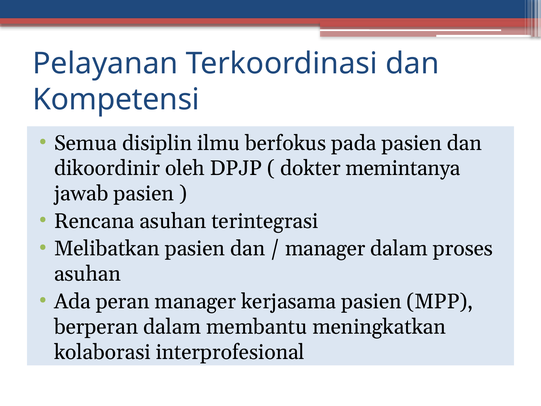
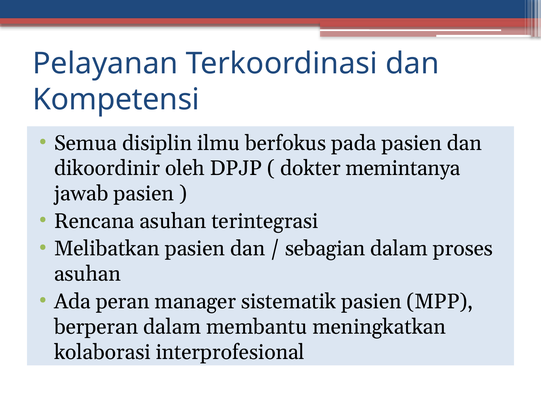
manager: manager -> sebagian (325, 249)
kerjasama: kerjasama -> sistematik (289, 301)
